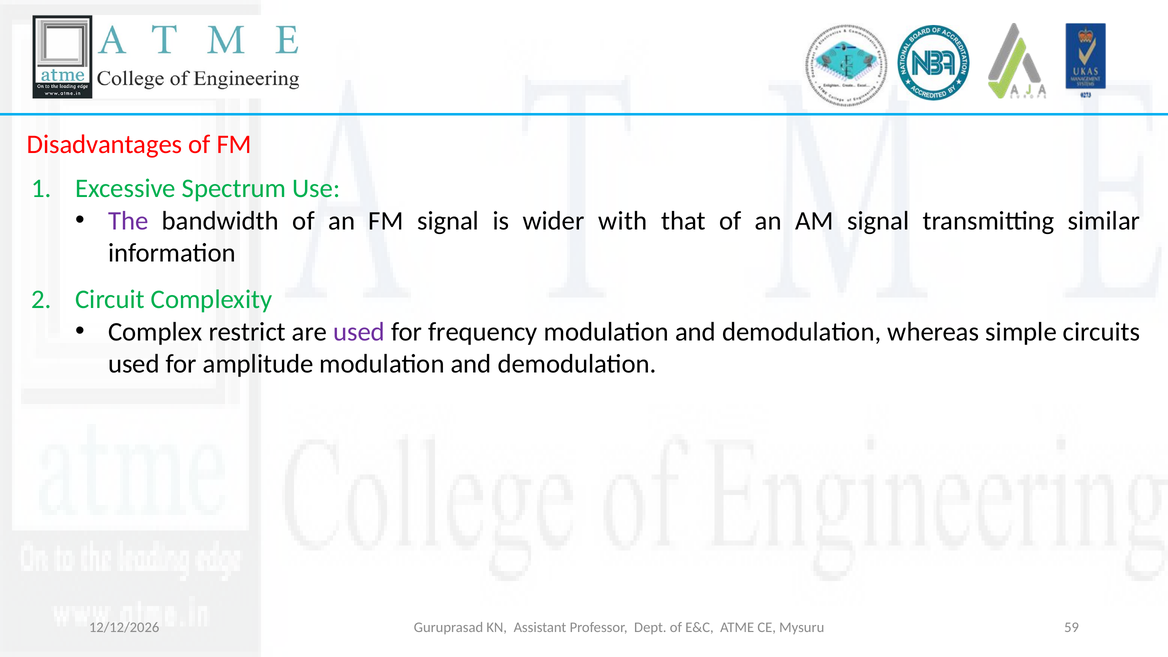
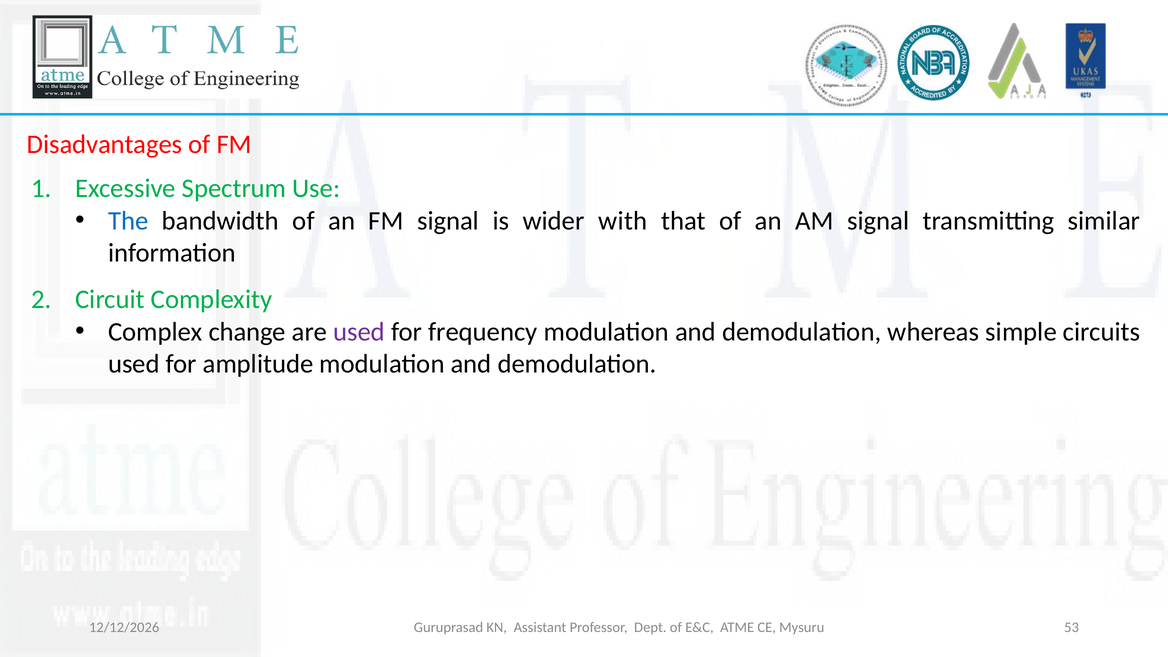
The colour: purple -> blue (128, 221)
restrict: restrict -> change (247, 332)
59: 59 -> 53 (1072, 627)
